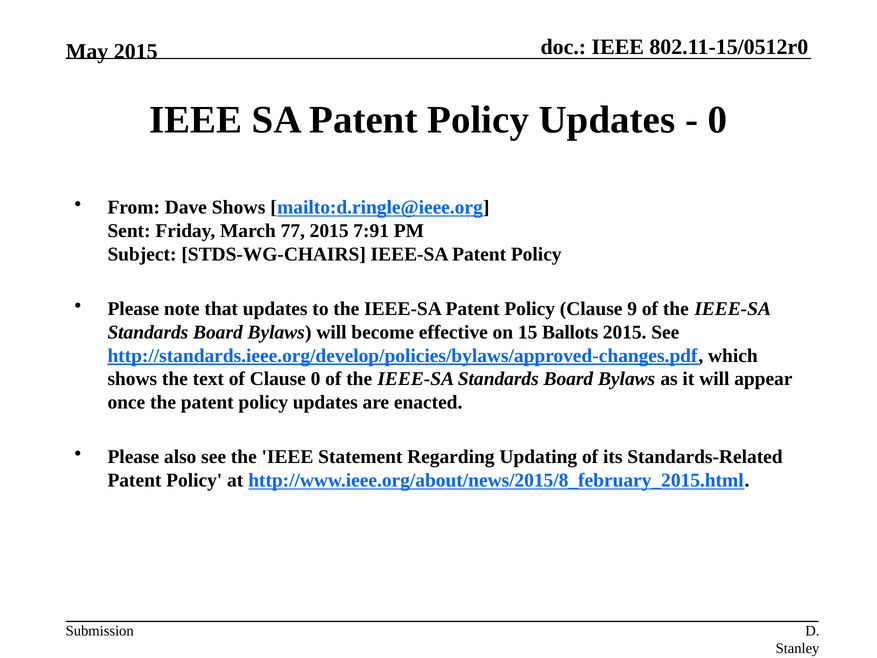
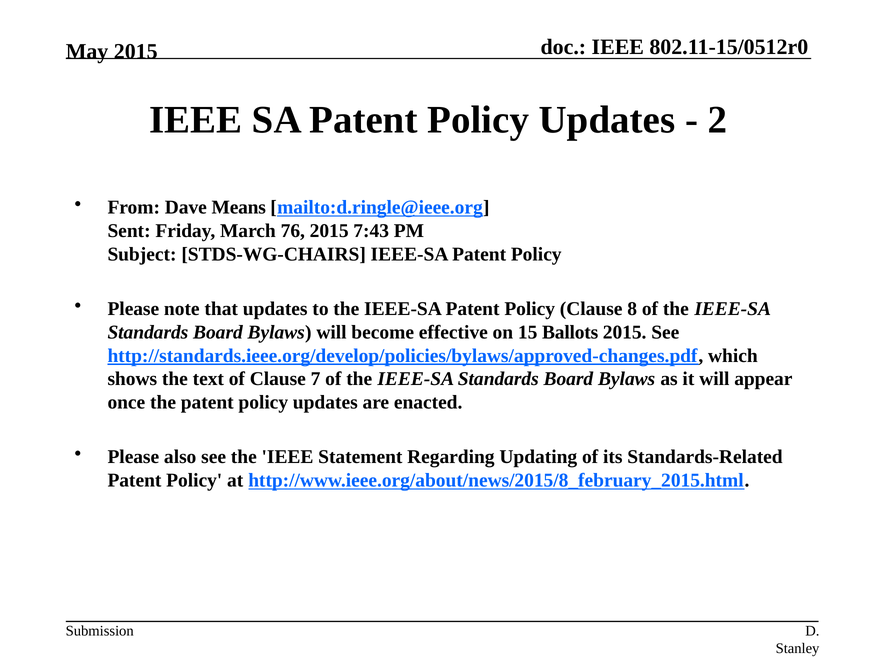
0: 0 -> 2 (718, 120)
Dave Shows: Shows -> Means (239, 207)
77: 77 -> 76 (293, 231)
7:91: 7:91 -> 7:43 (371, 231)
9: 9 -> 8 (632, 309)
Clause 0: 0 -> 7 (316, 379)
